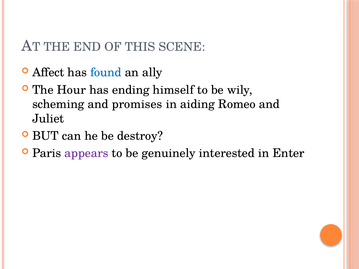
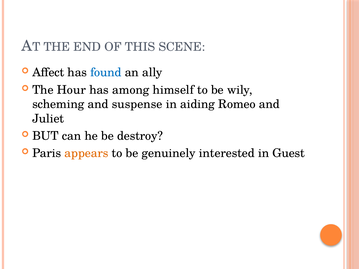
ending: ending -> among (131, 90)
promises: promises -> suspense (137, 104)
appears colour: purple -> orange (86, 153)
Enter: Enter -> Guest (289, 153)
